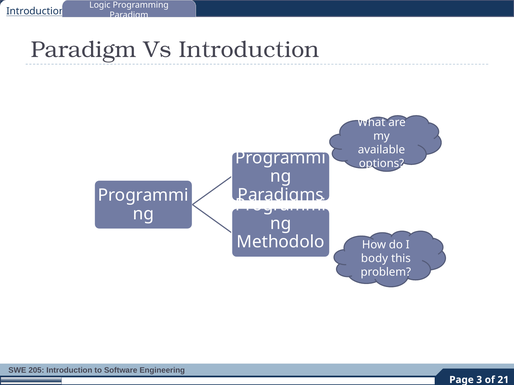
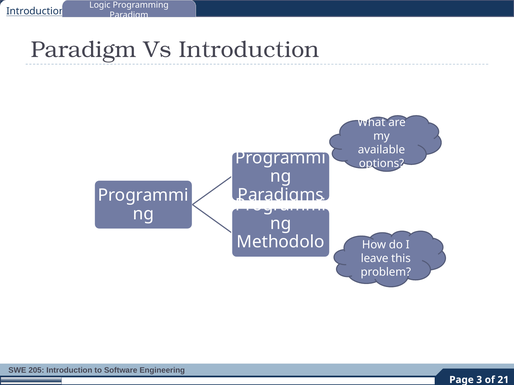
body: body -> leave (375, 259)
